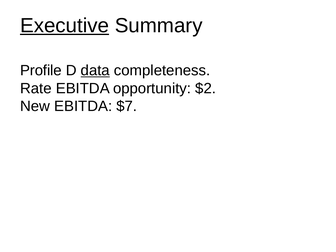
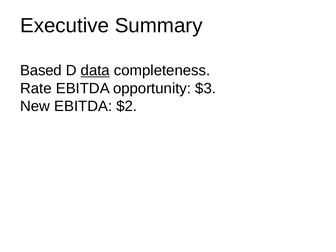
Executive underline: present -> none (65, 26)
Profile: Profile -> Based (41, 70)
$2: $2 -> $3 (206, 88)
$7: $7 -> $2 (127, 106)
